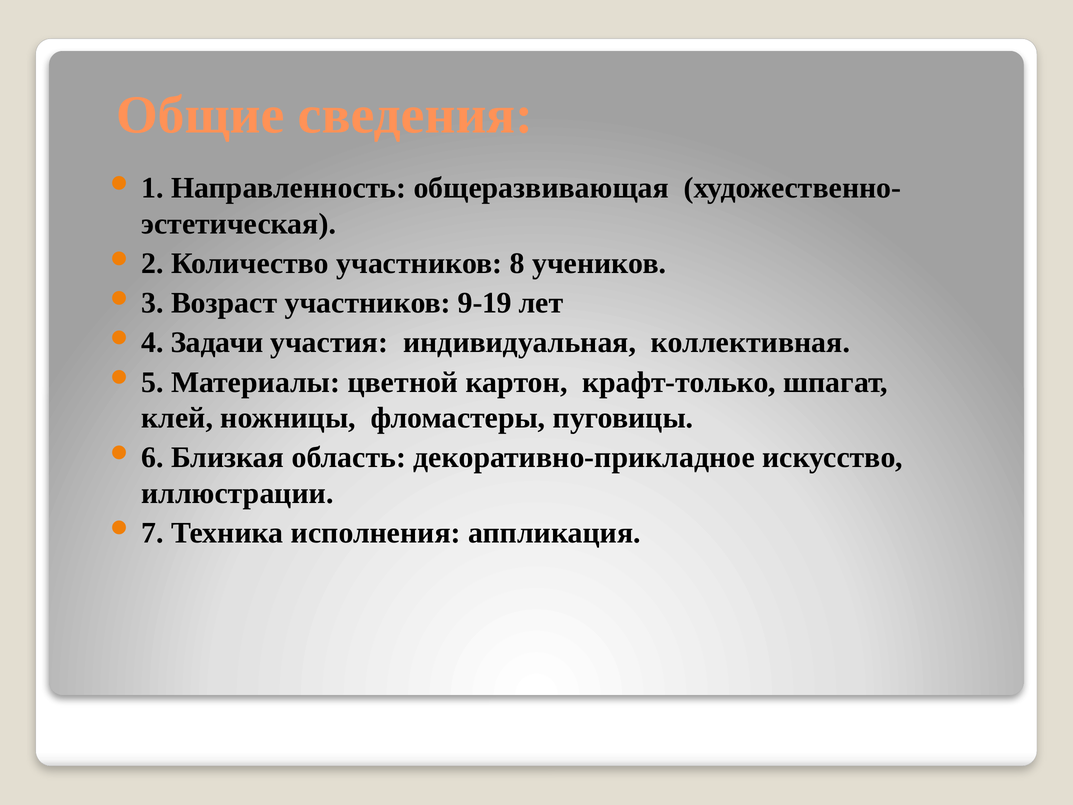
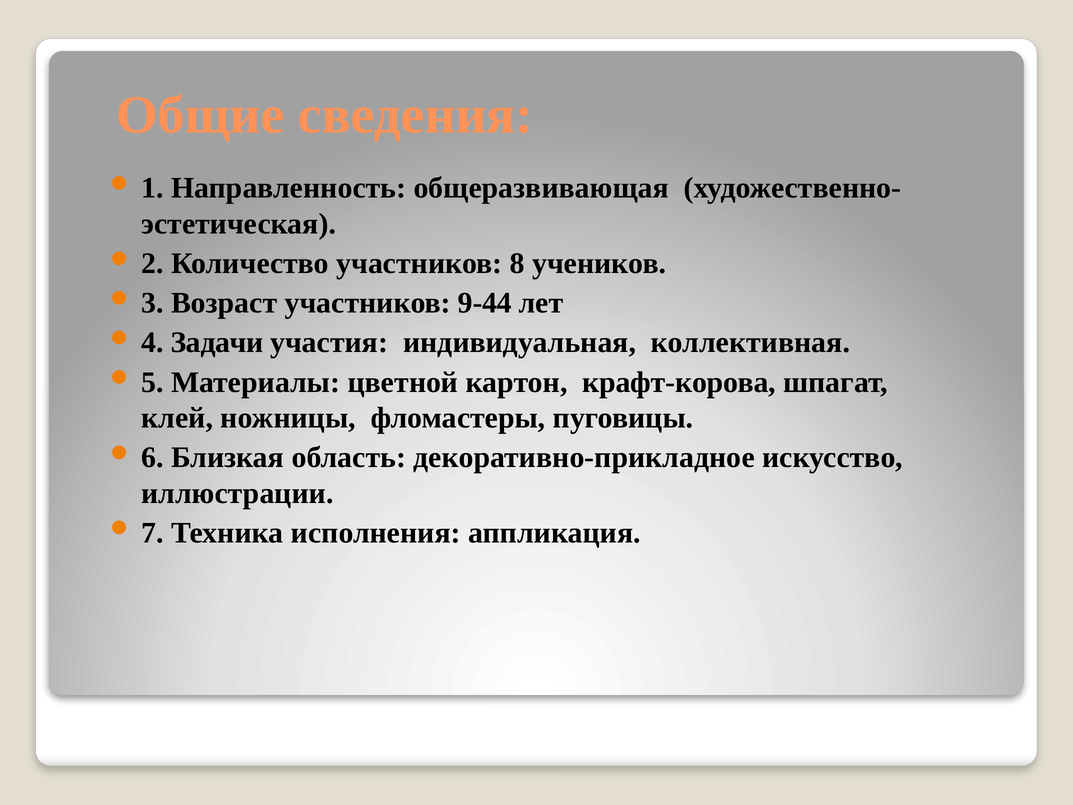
9-19: 9-19 -> 9-44 (485, 303)
крафт-только: крафт-только -> крафт-корова (679, 382)
